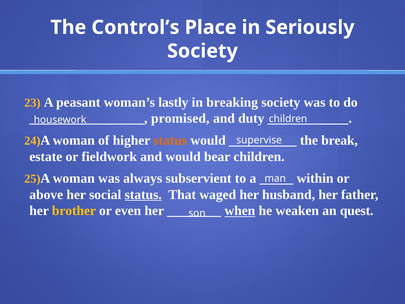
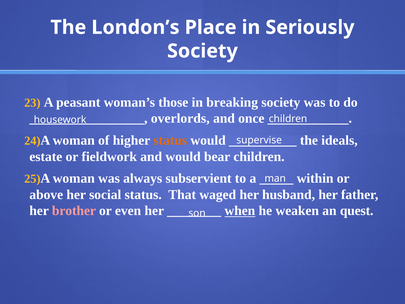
Control’s: Control’s -> London’s (135, 27)
lastly: lastly -> those (173, 102)
promised: promised -> overlords (180, 118)
duty: duty -> once (251, 118)
break: break -> ideals (339, 140)
status underline: present -> none (143, 194)
brother colour: yellow -> pink (74, 211)
